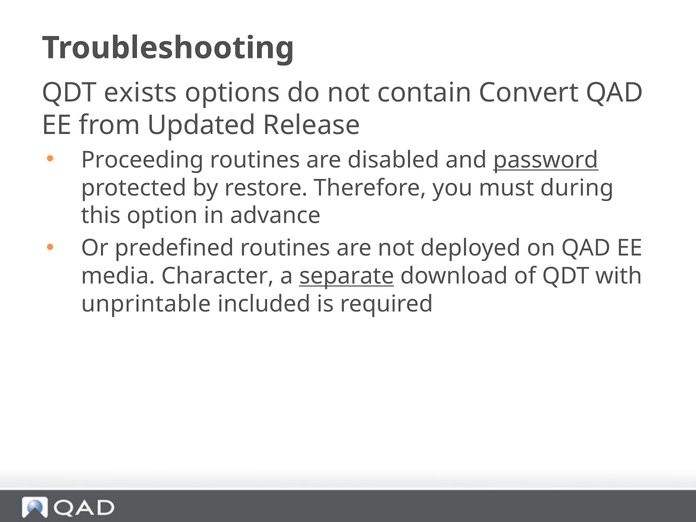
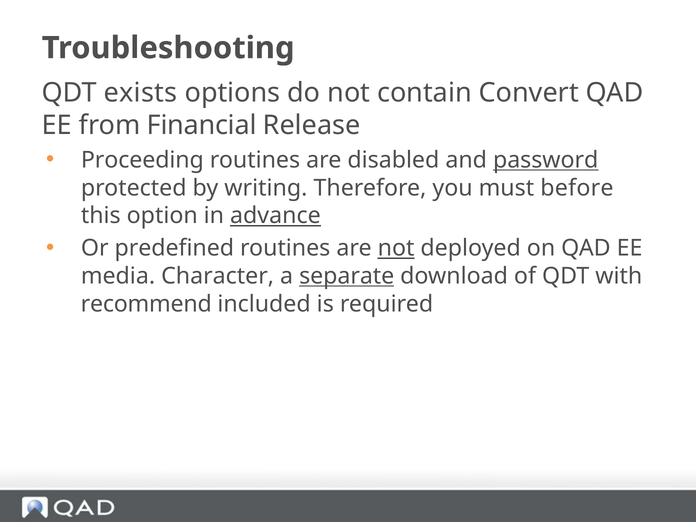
Updated: Updated -> Financial (202, 125)
restore: restore -> writing (266, 188)
during: during -> before (577, 188)
advance underline: none -> present (275, 216)
not underline: none -> present (396, 248)
unprintable: unprintable -> recommend (146, 304)
